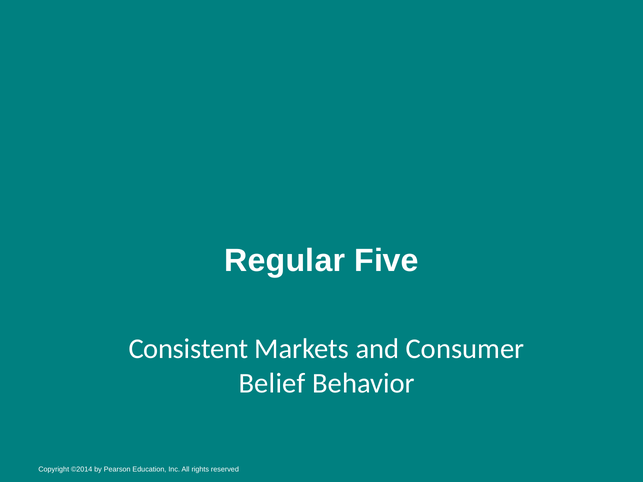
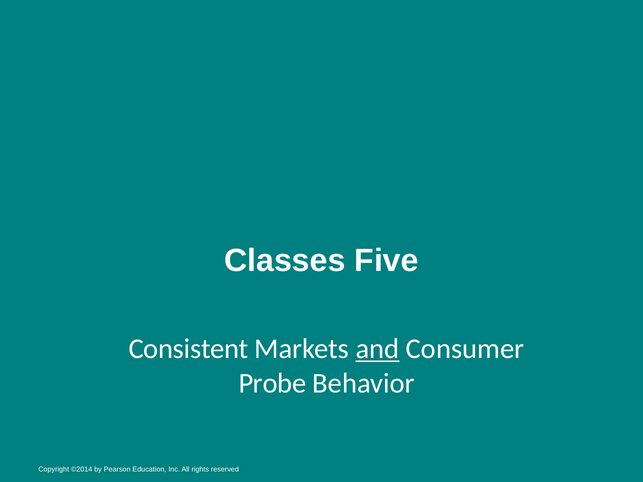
Regular: Regular -> Classes (285, 261)
and underline: none -> present (377, 349)
Belief: Belief -> Probe (272, 384)
